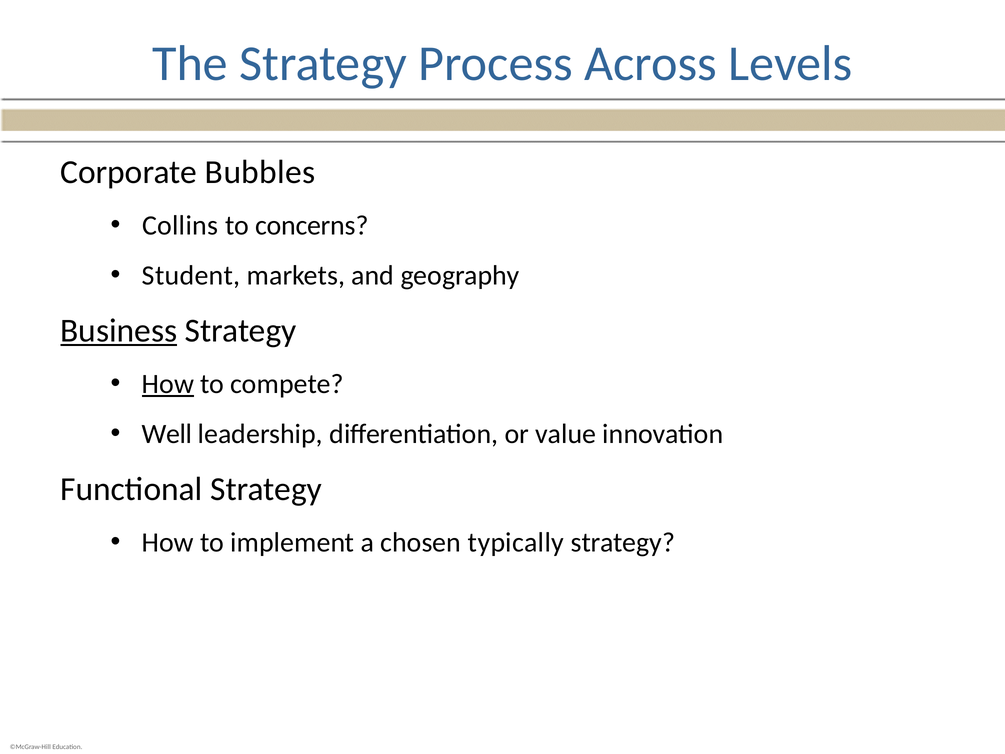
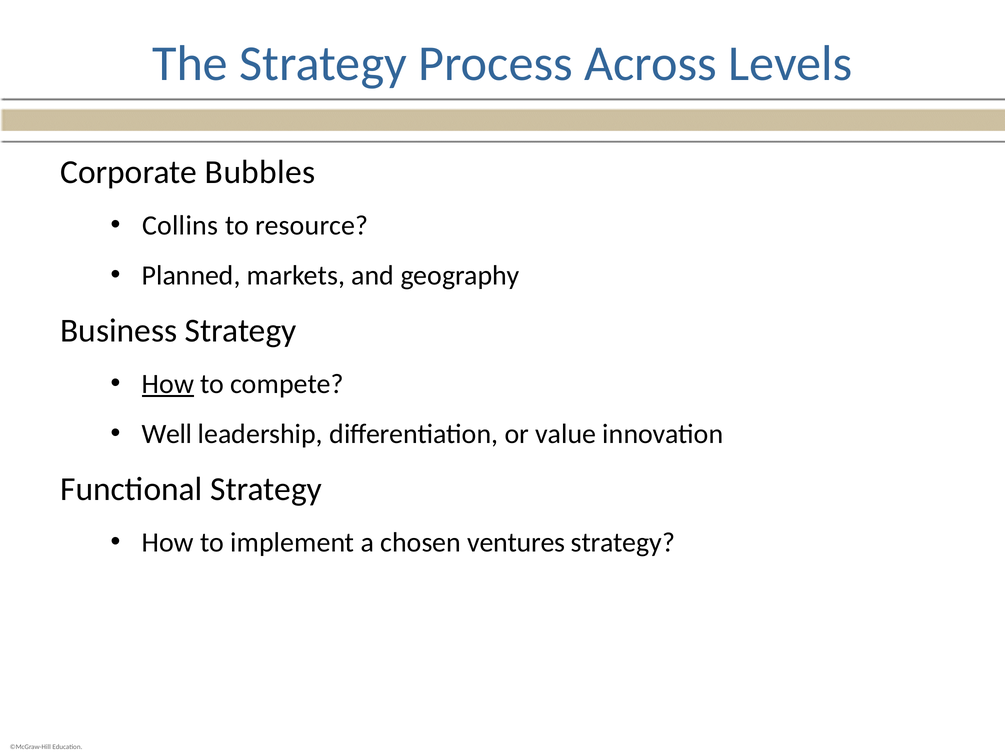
concerns: concerns -> resource (312, 225)
Student: Student -> Planned (191, 276)
Business underline: present -> none (119, 331)
typically: typically -> ventures (516, 542)
